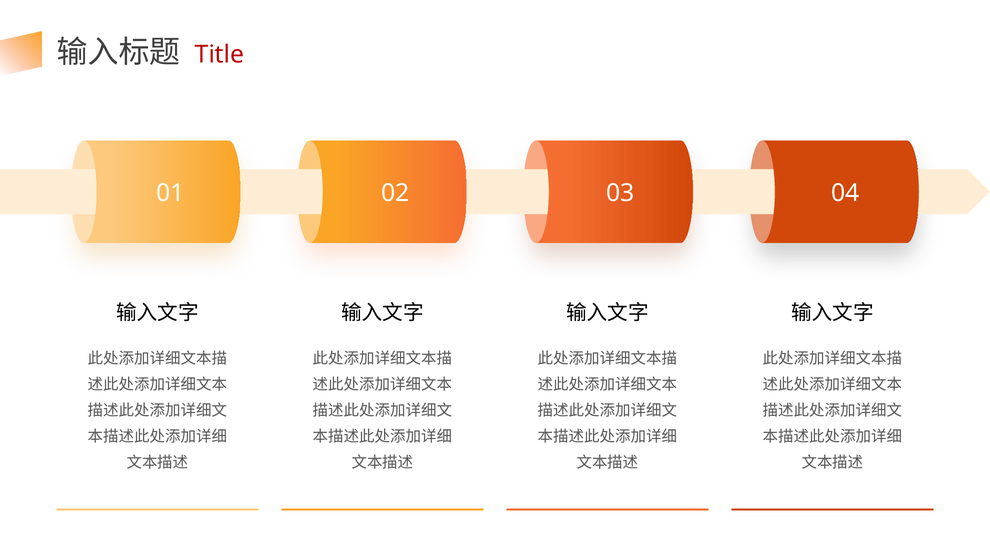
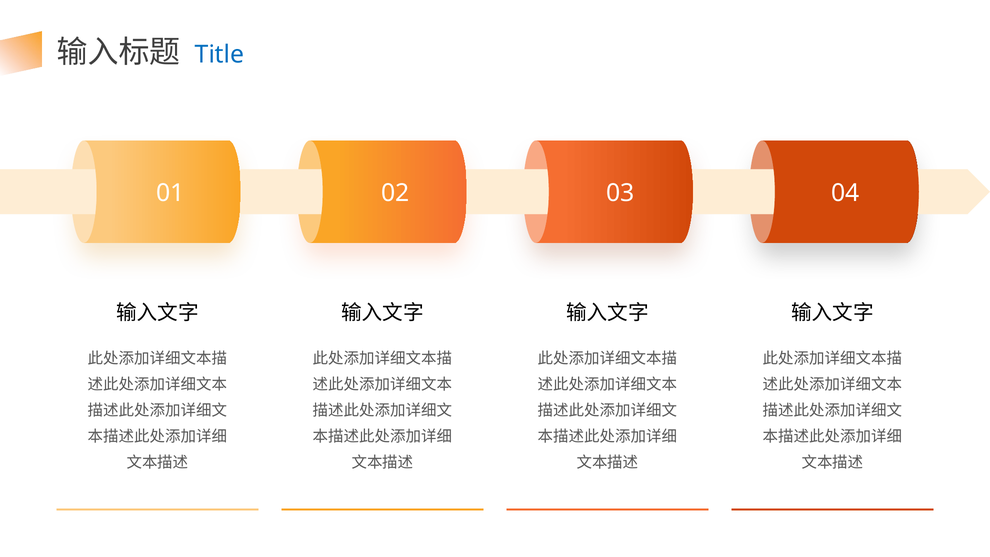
Title colour: red -> blue (219, 55)
